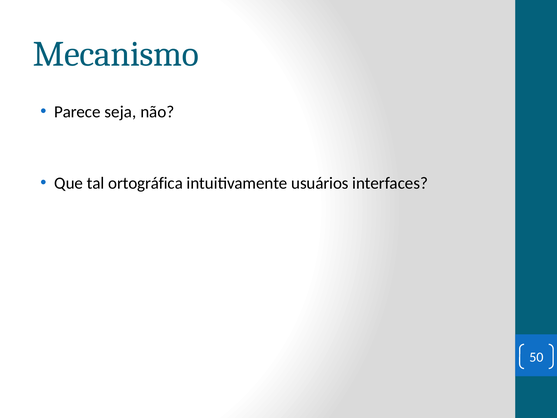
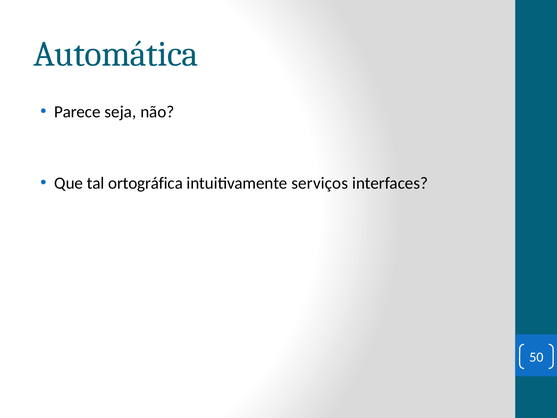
Mecanismo: Mecanismo -> Automática (116, 54)
usuários: usuários -> serviços (320, 183)
